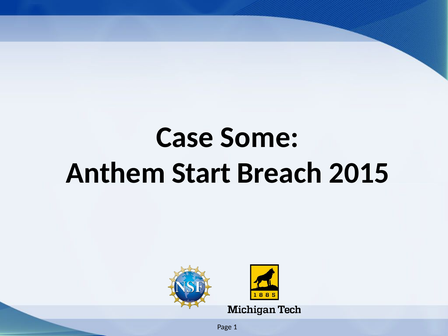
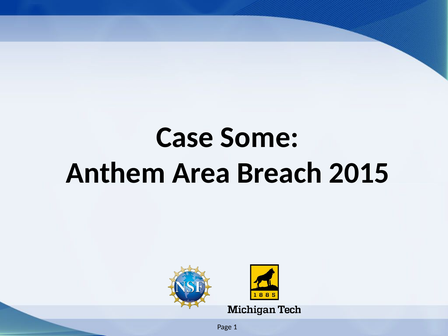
Start: Start -> Area (201, 173)
